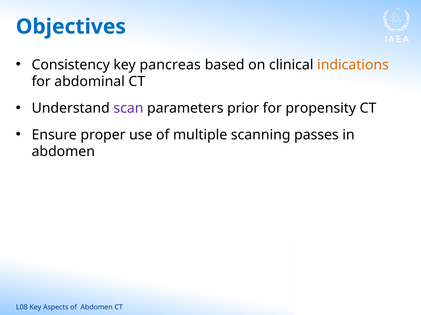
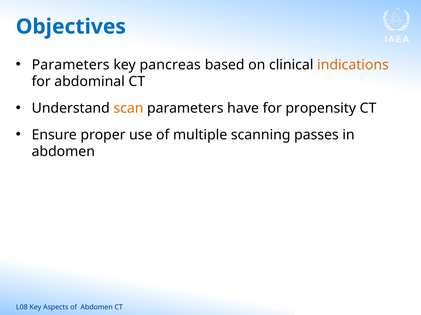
Consistency: Consistency -> Parameters (71, 65)
scan colour: purple -> orange (128, 108)
prior: prior -> have (243, 108)
